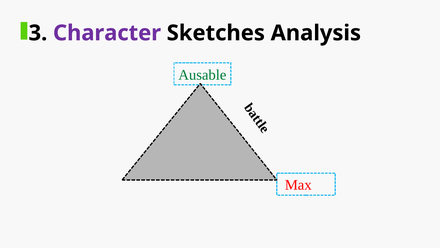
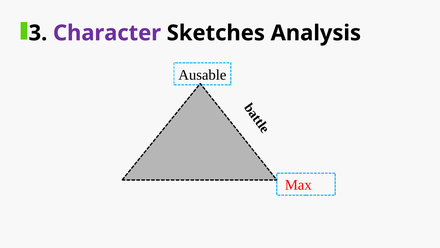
Ausable colour: green -> black (202, 75)
